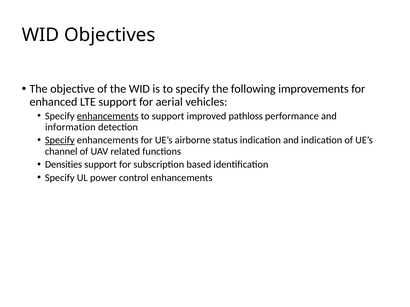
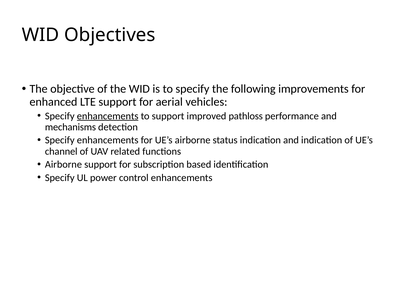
information: information -> mechanisms (70, 127)
Specify underline: present -> none (60, 140)
Densities: Densities -> Airborne (63, 165)
